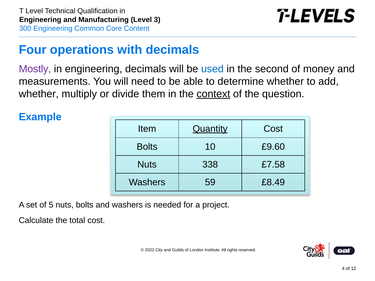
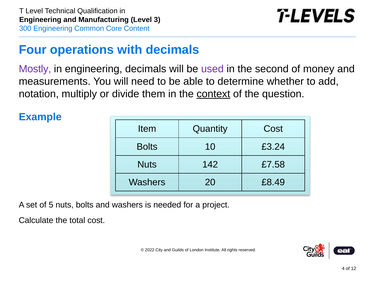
used colour: blue -> purple (212, 69)
whether: whether -> notation (39, 94)
Quantity underline: present -> none (210, 129)
£9.60: £9.60 -> £3.24 (273, 147)
338: 338 -> 142 (210, 165)
59: 59 -> 20 (210, 182)
